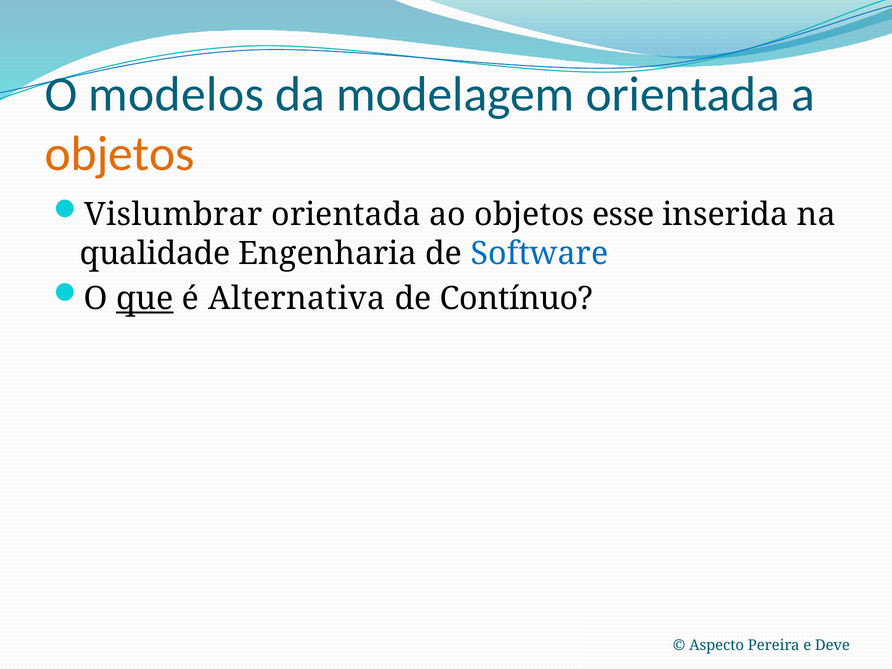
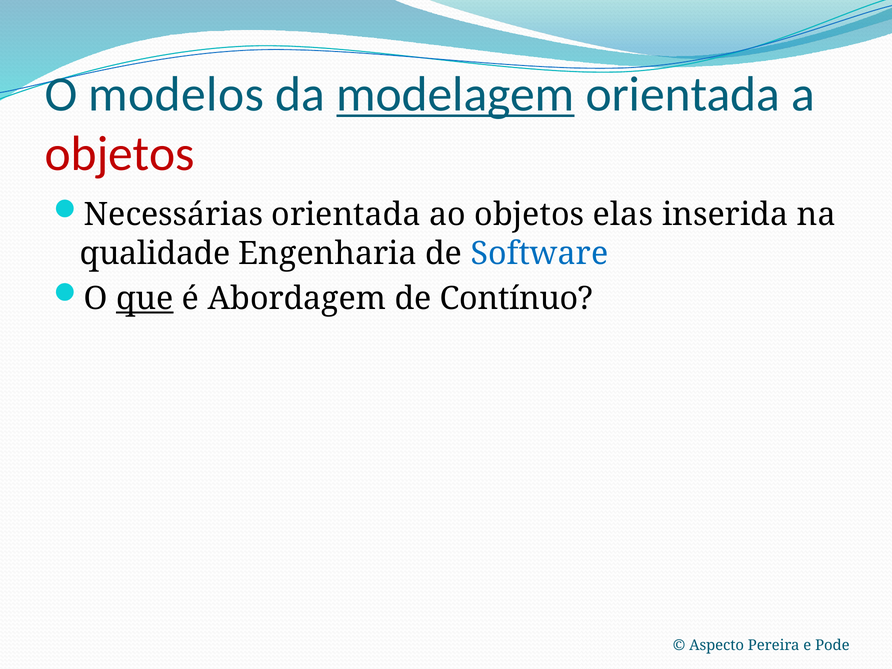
modelagem underline: none -> present (455, 94)
objetos colour: orange -> red (120, 154)
Vislumbrar: Vislumbrar -> Necessárias (174, 215)
esse: esse -> elas (623, 215)
Alternativa: Alternativa -> Abordagem (297, 298)
Deve: Deve -> Pode (832, 646)
